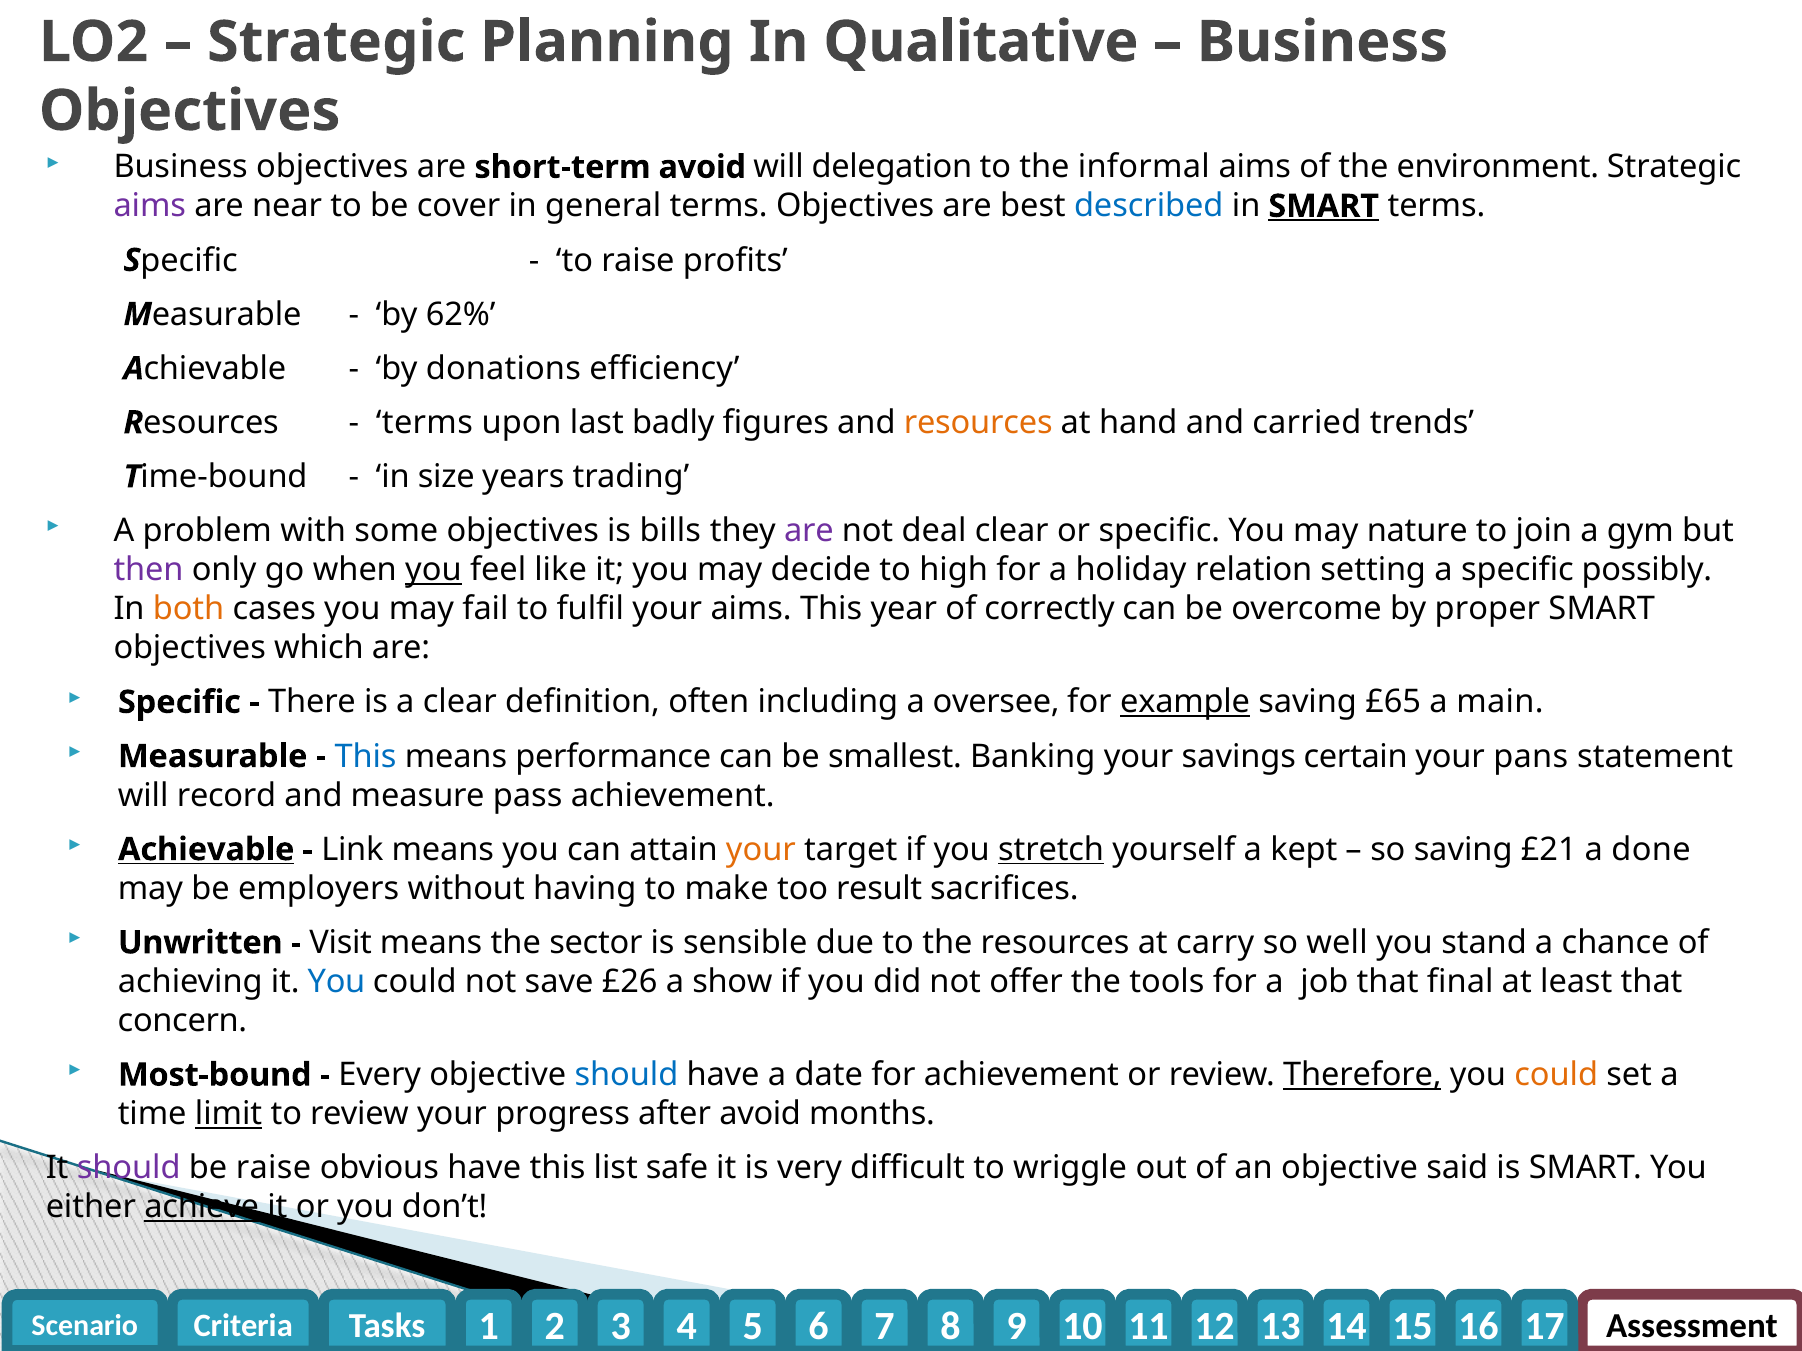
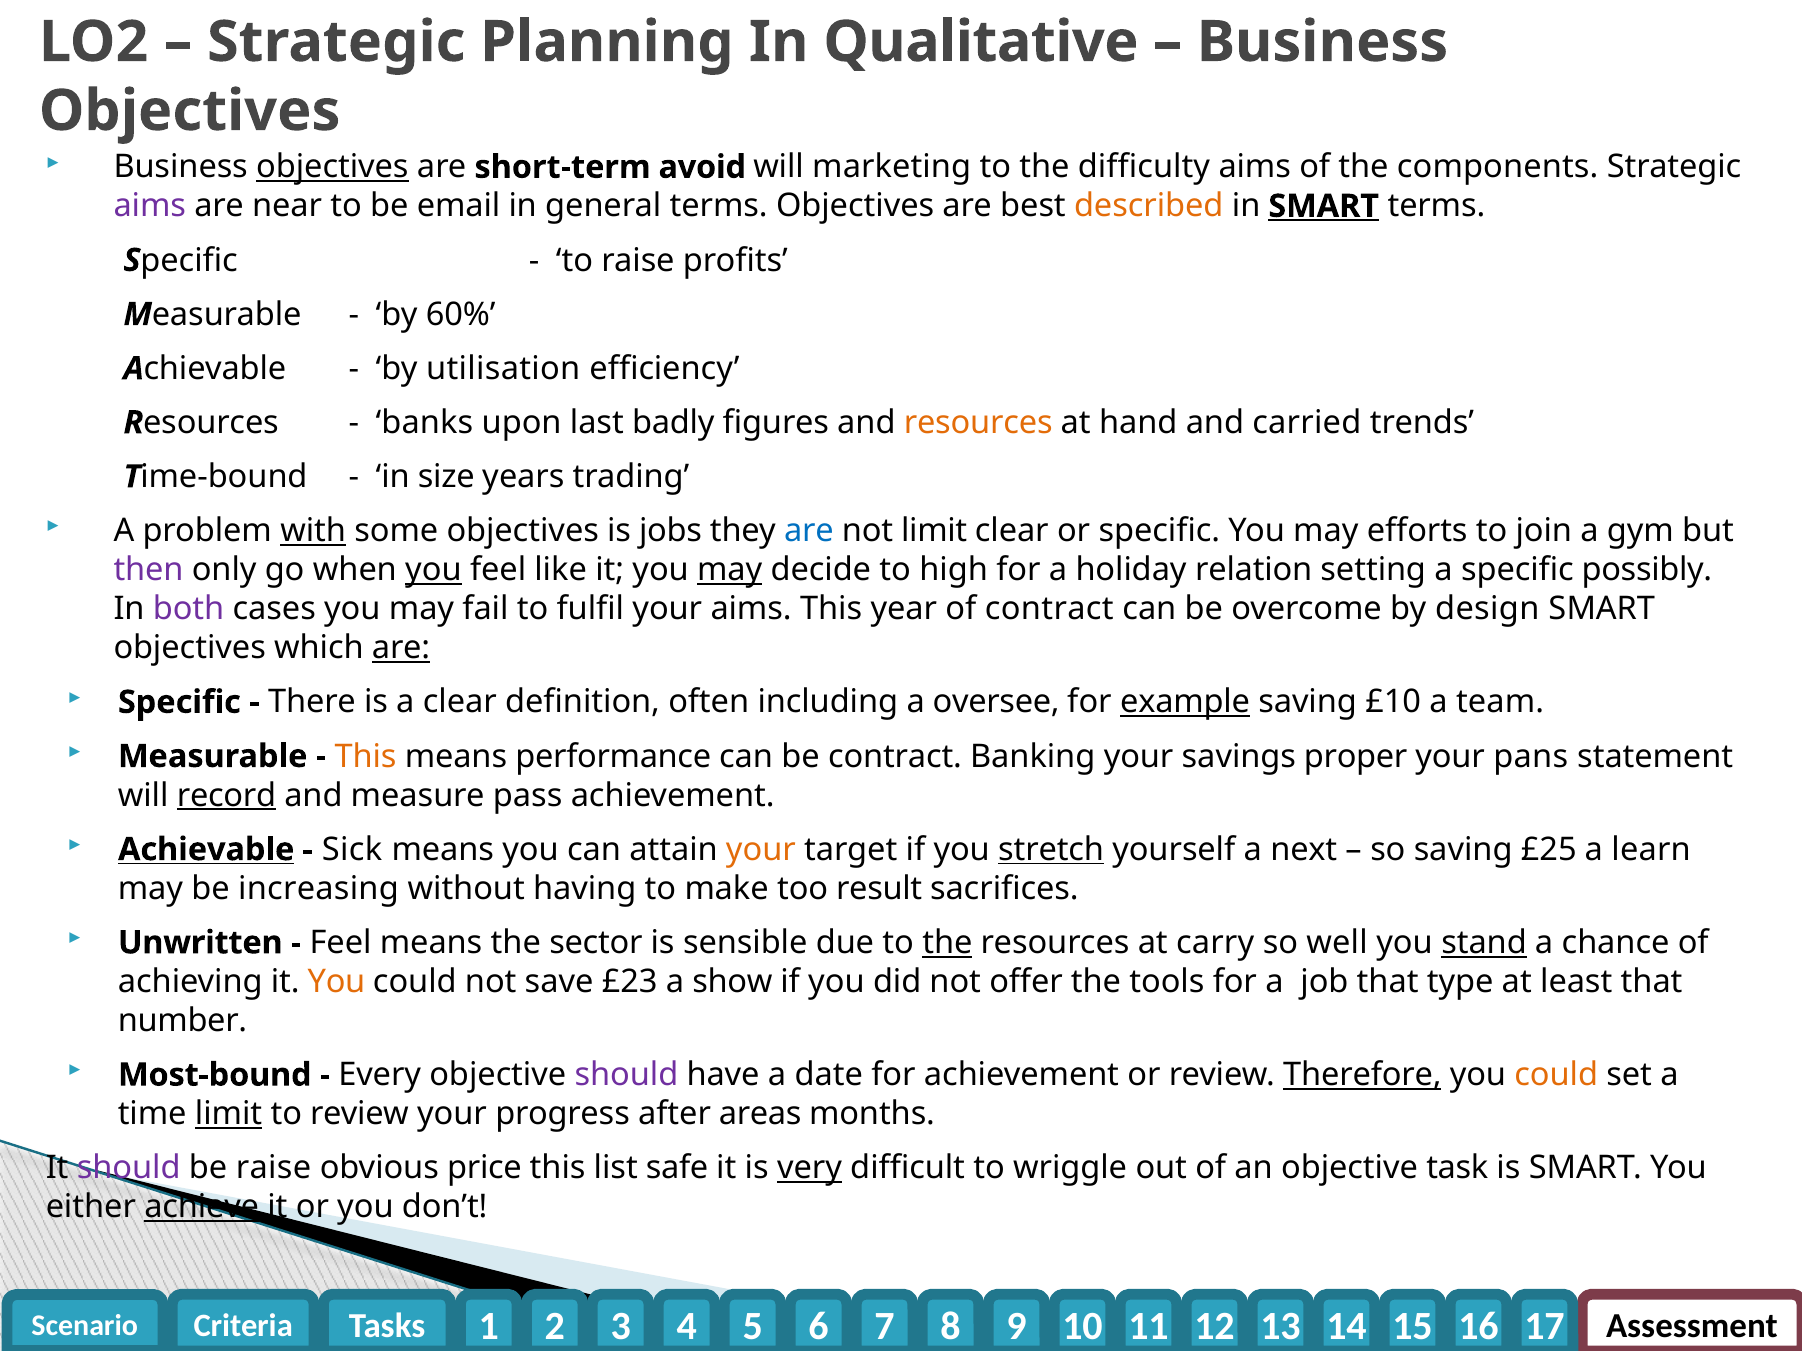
objectives underline: none -> present (332, 167)
delegation: delegation -> marketing (892, 167)
informal: informal -> difficulty (1144, 167)
environment: environment -> components (1498, 167)
cover: cover -> email (459, 206)
described colour: blue -> orange (1149, 206)
62%: 62% -> 60% (461, 315)
donations: donations -> utilisation (503, 369)
terms: terms -> banks (424, 423)
with underline: none -> present (313, 531)
bills: bills -> jobs (670, 531)
are colour: purple -> blue (809, 531)
not deal: deal -> limit (934, 531)
nature: nature -> efforts (1417, 531)
may underline: none -> present (730, 570)
both colour: orange -> purple (189, 609)
of correctly: correctly -> contract (1049, 609)
proper: proper -> design (1487, 609)
are underline: none -> present (401, 648)
£65: £65 -> £10 (1393, 702)
main: main -> team (1500, 702)
This colour: blue -> orange (365, 757)
be smallest: smallest -> contract (895, 757)
certain: certain -> proper (1356, 757)
record underline: none -> present (226, 796)
Link: Link -> Sick (352, 850)
kept: kept -> next (1304, 850)
£21: £21 -> £25 (1549, 850)
done: done -> learn (1651, 850)
employers: employers -> increasing (319, 889)
Visit: Visit -> Feel (341, 943)
the underline: none -> present (947, 943)
stand underline: none -> present (1484, 943)
You colour: blue -> orange (337, 982)
£26: £26 -> £23 (630, 982)
final: final -> type (1460, 982)
concern: concern -> number (182, 1021)
should colour: blue -> purple (626, 1075)
after avoid: avoid -> areas (760, 1114)
obvious have: have -> price (485, 1169)
very underline: none -> present (809, 1169)
said: said -> task (1457, 1169)
